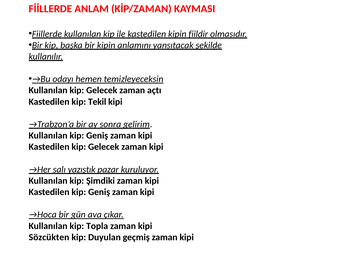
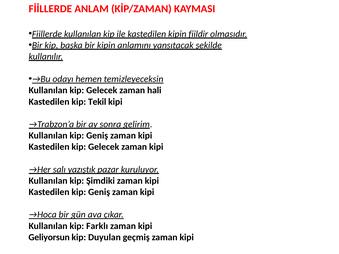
açtı: açtı -> hali (154, 90)
Topla: Topla -> Farklı (97, 226)
Sözcükten: Sözcükten -> Geliyorsun (49, 237)
